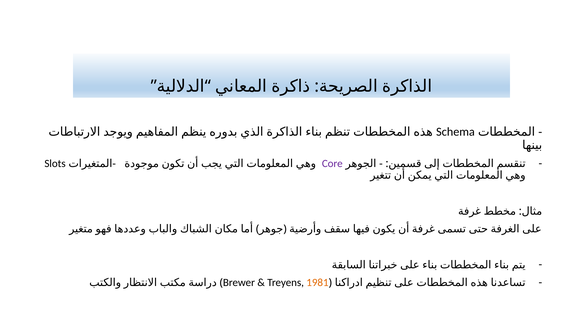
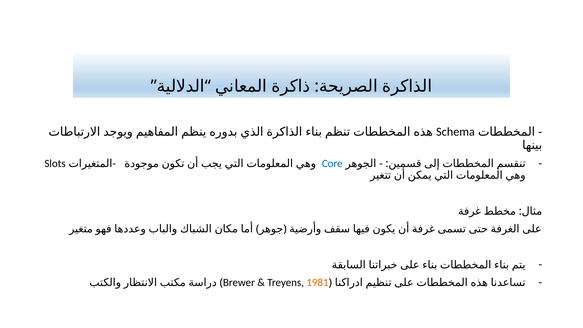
Core colour: purple -> blue (332, 164)
